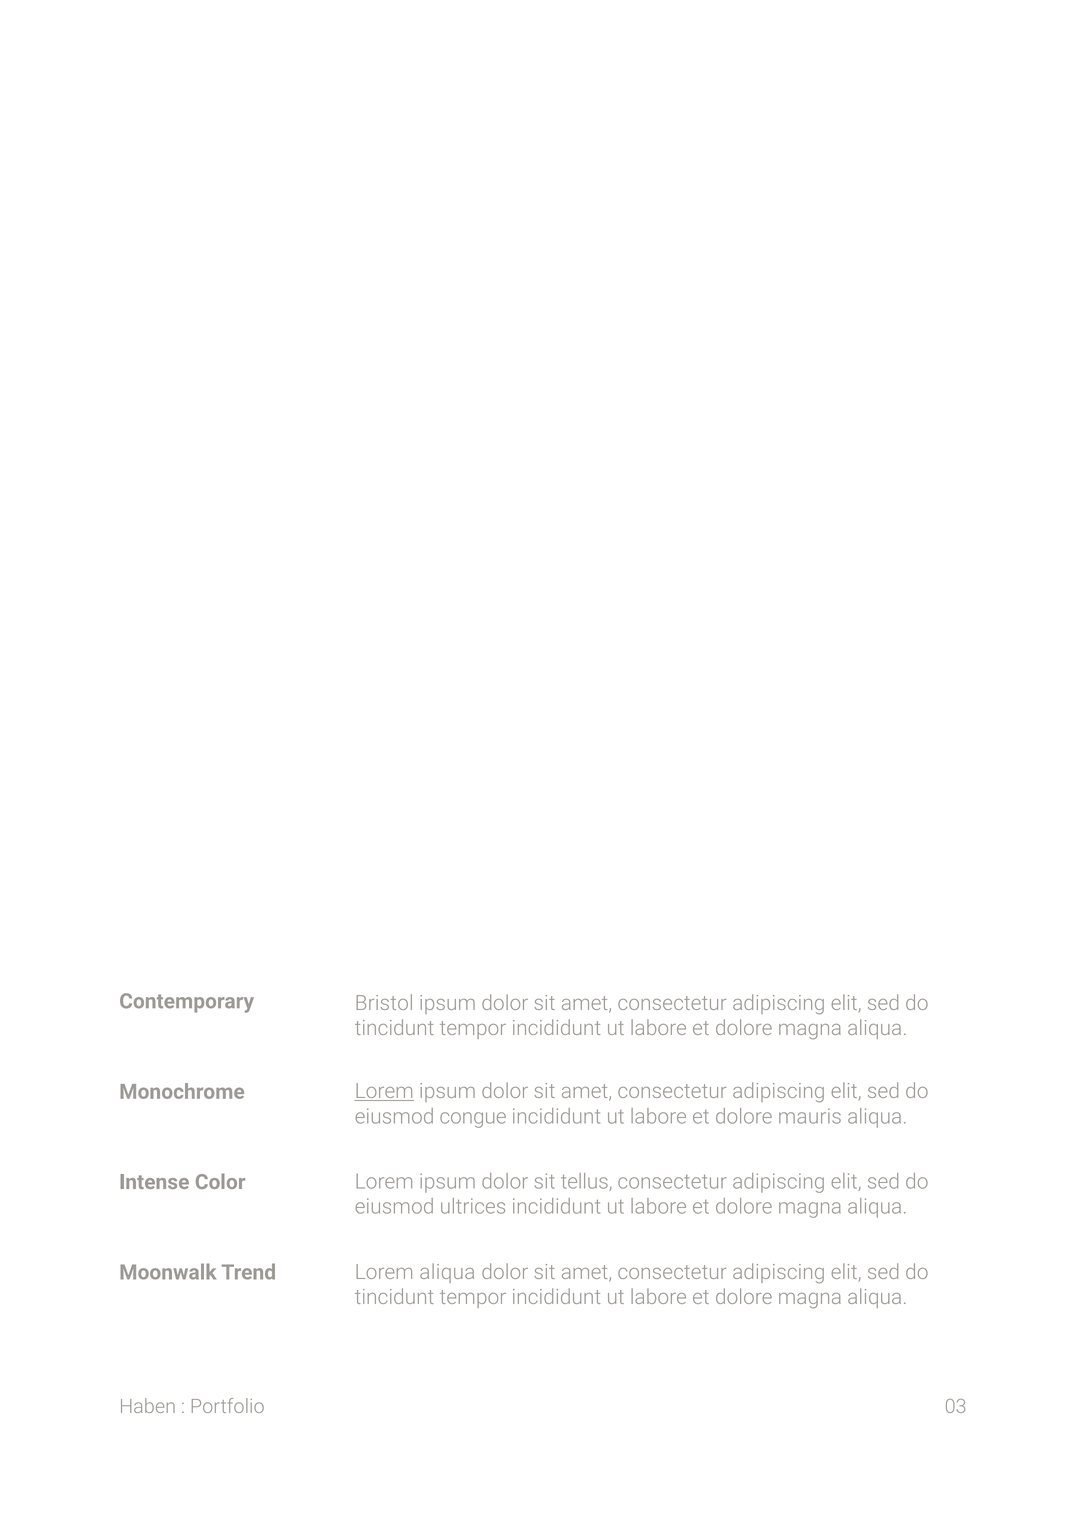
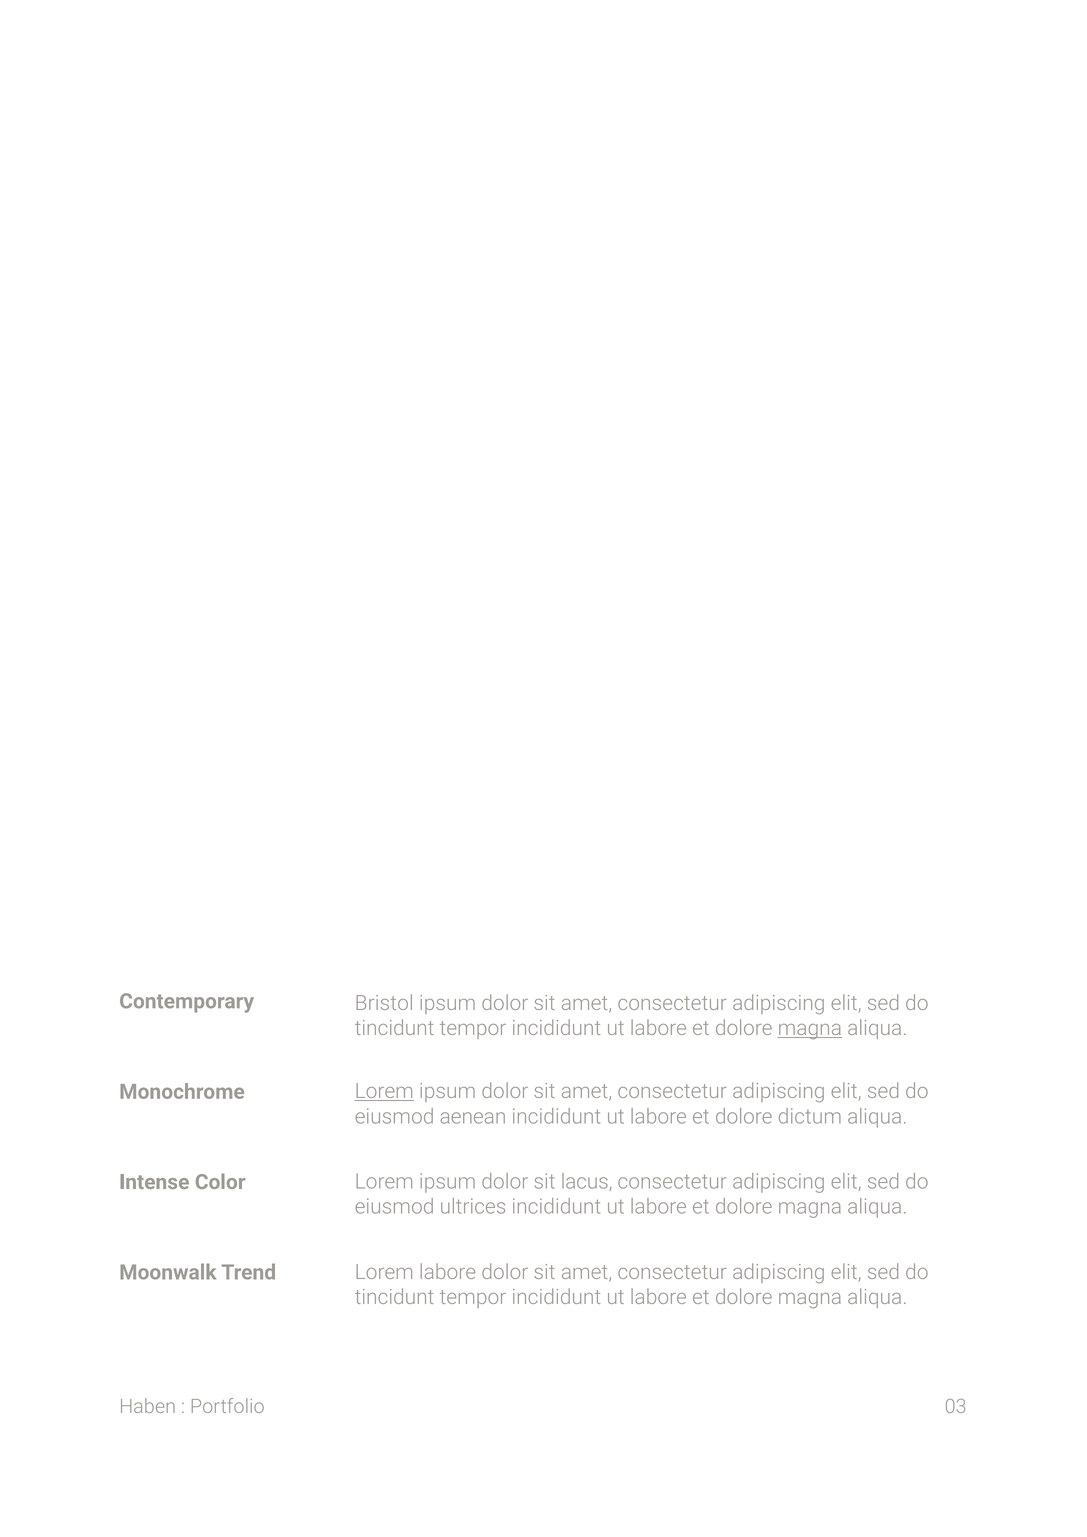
magna underline: none -> present (810, 1029)
congue: congue -> aenean (473, 1117)
mauris: mauris -> dictum (810, 1117)
tellus: tellus -> lacus (587, 1182)
Lorem aliqua: aliqua -> labore (448, 1272)
